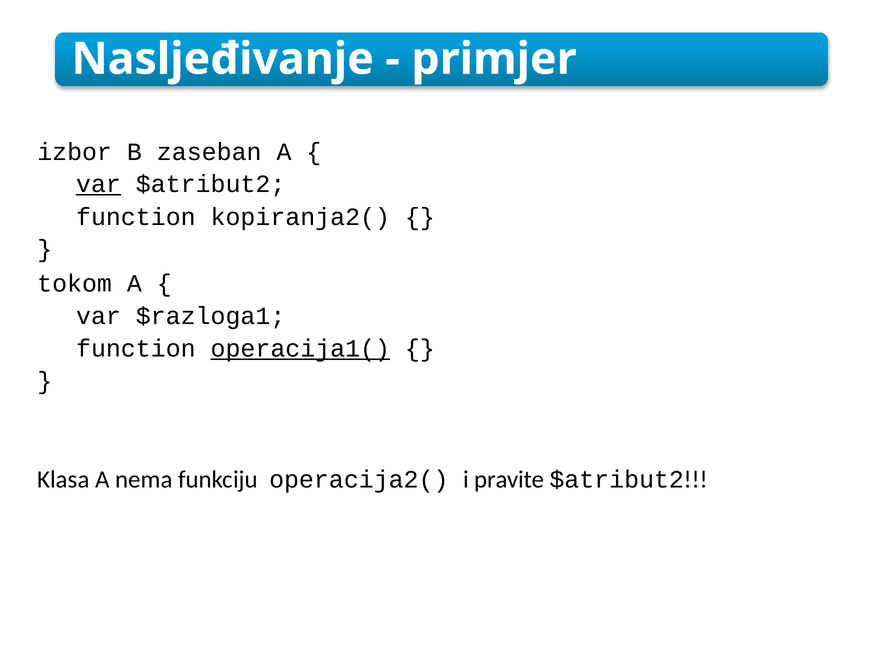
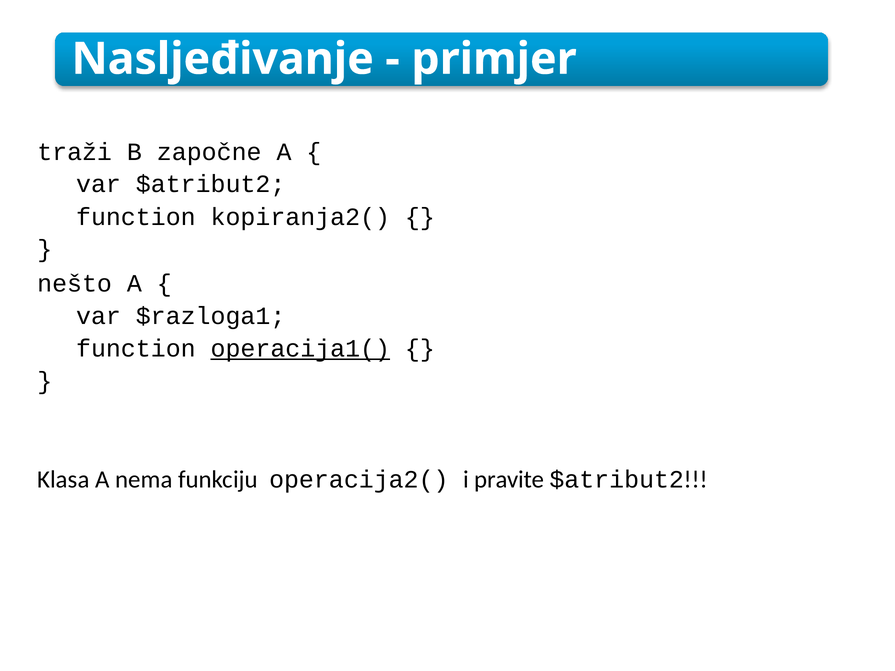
izbor: izbor -> traži (75, 152)
zaseban: zaseban -> započne (209, 152)
var underline: present -> none (98, 184)
tokom: tokom -> nešto (75, 283)
